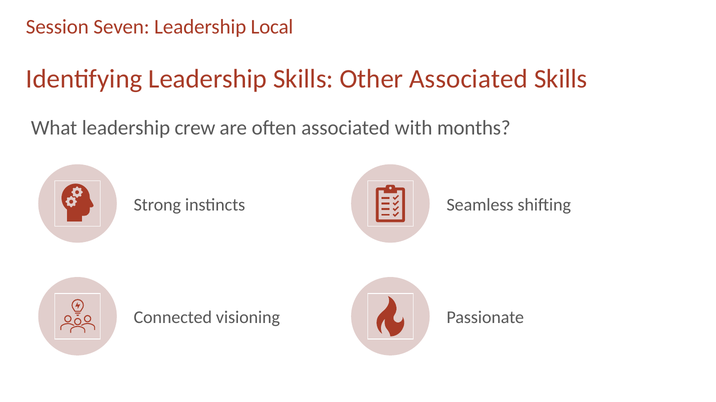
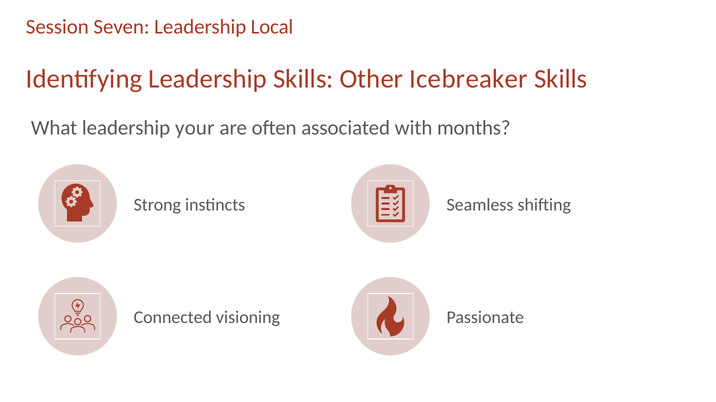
Other Associated: Associated -> Icebreaker (469, 79)
crew: crew -> your (195, 128)
